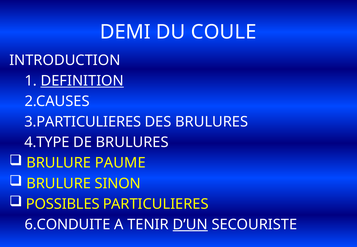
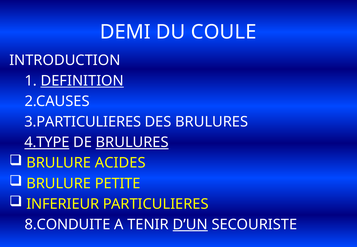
4.TYPE underline: none -> present (47, 142)
BRULURES underline: none -> present (132, 142)
PAUME: PAUME -> ACIDES (120, 163)
SINON: SINON -> PETITE (118, 184)
POSSIBLES: POSSIBLES -> INFERIEUR (63, 204)
6.CONDUITE: 6.CONDUITE -> 8.CONDUITE (67, 225)
